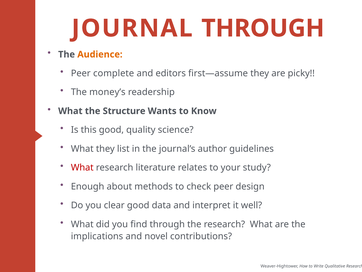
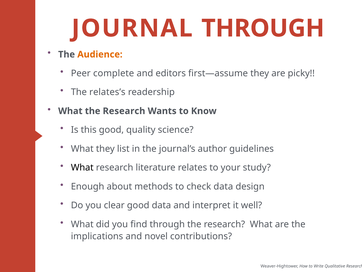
money’s: money’s -> relates’s (107, 92)
What the Structure: Structure -> Research (124, 111)
What colour: red -> black (82, 167)
check peer: peer -> data (223, 186)
